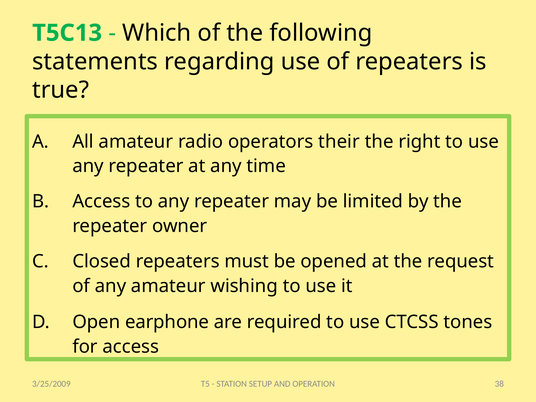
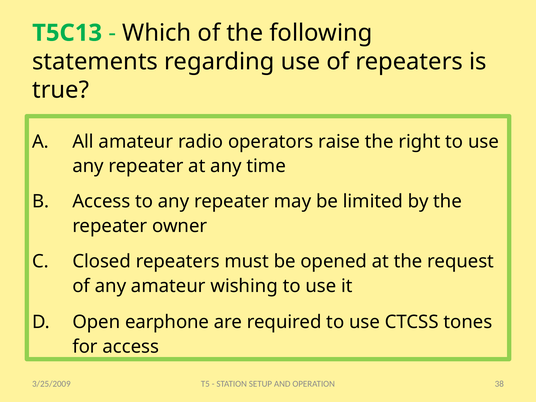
their: their -> raise (339, 142)
